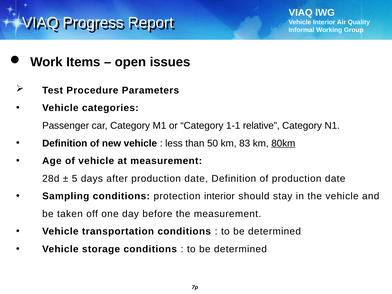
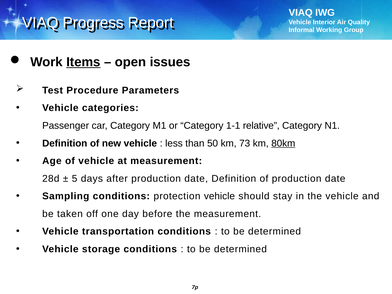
Items underline: none -> present (83, 62)
83: 83 -> 73 (245, 143)
protection interior: interior -> vehicle (219, 196)
